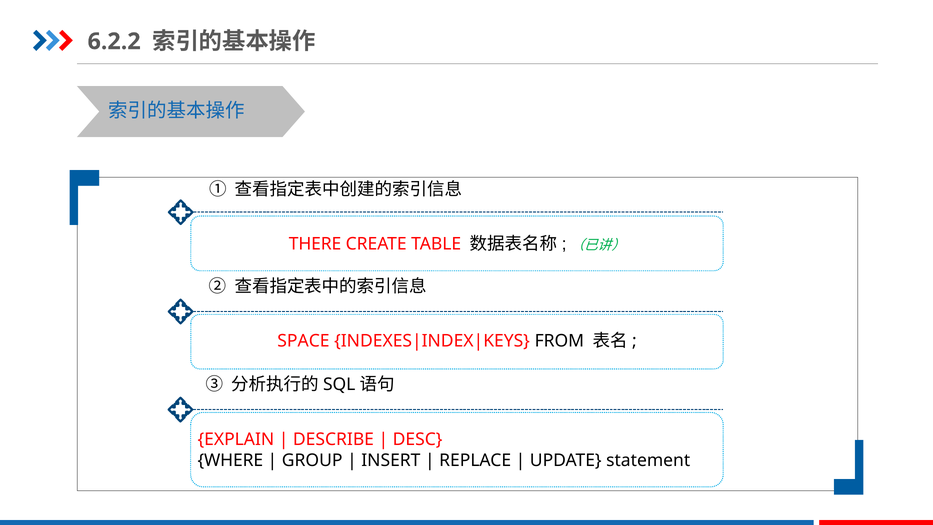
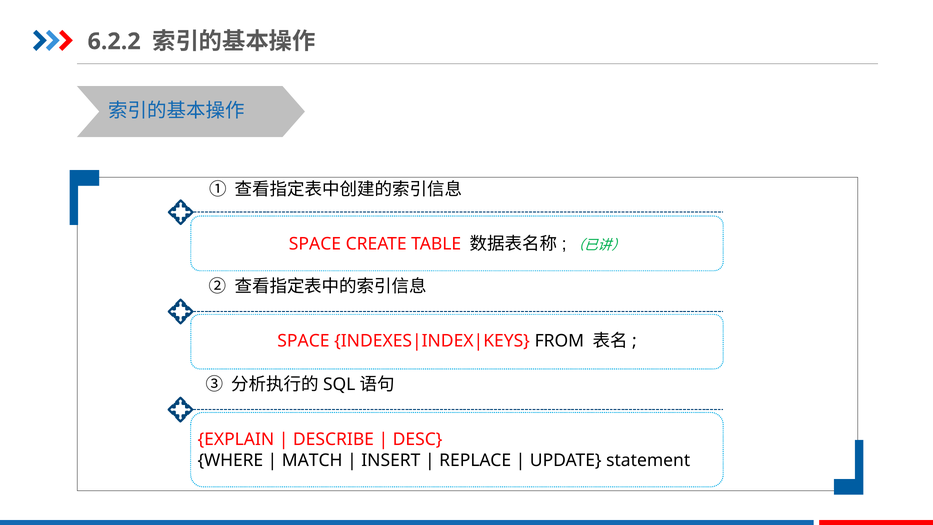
THERE: THERE -> SPACE (315, 244)
GROUP: GROUP -> MATCH (312, 460)
